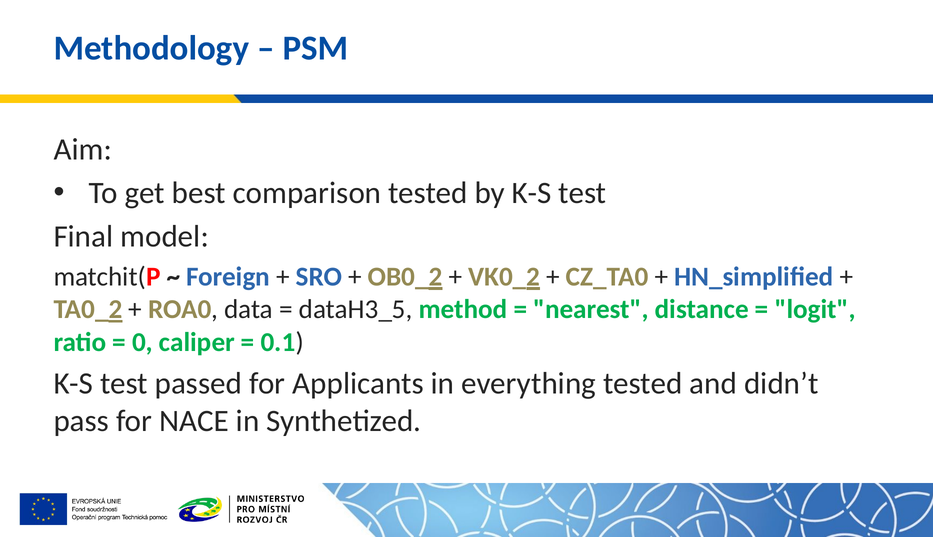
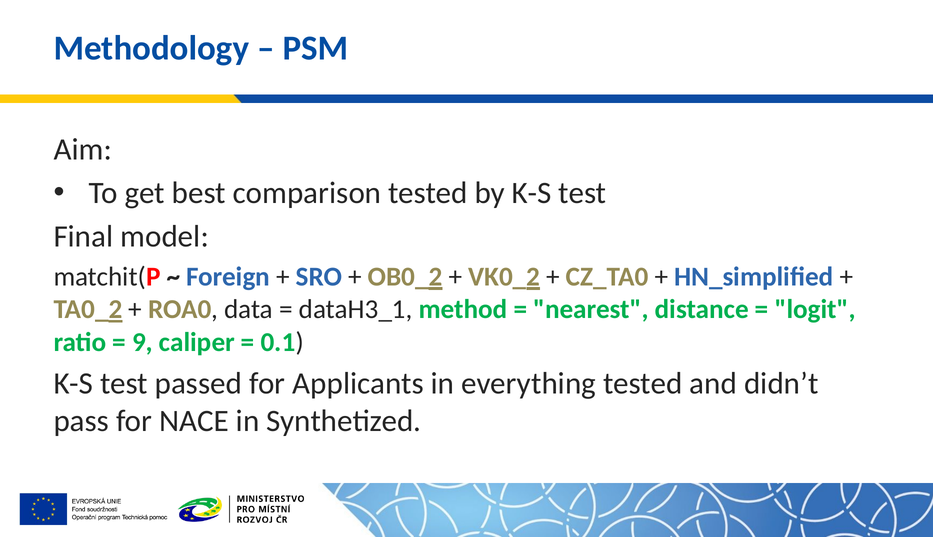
dataH3_5: dataH3_5 -> dataH3_1 (356, 310)
0: 0 -> 9 (142, 342)
